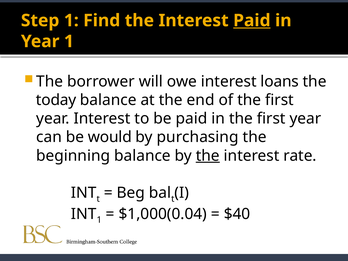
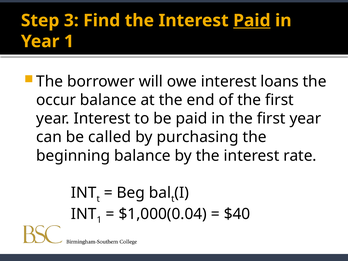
Step 1: 1 -> 3 (71, 21)
today: today -> occur (56, 100)
would: would -> called (110, 137)
the underline: present -> none (208, 156)
